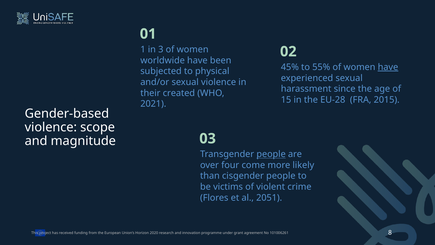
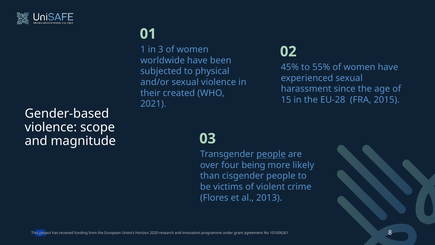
have underline: present -> none (388, 67)
come: come -> being (253, 165)
2051: 2051 -> 2013 (269, 198)
